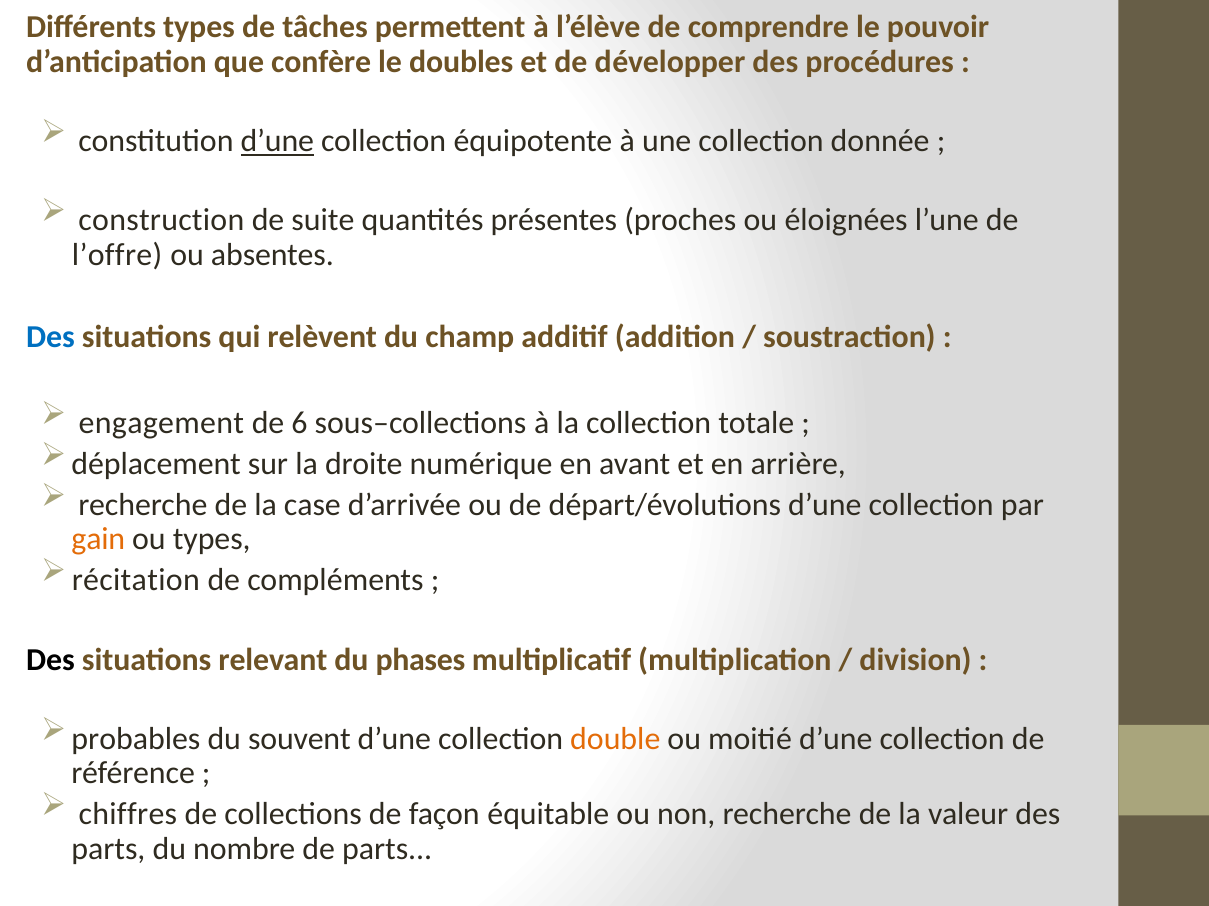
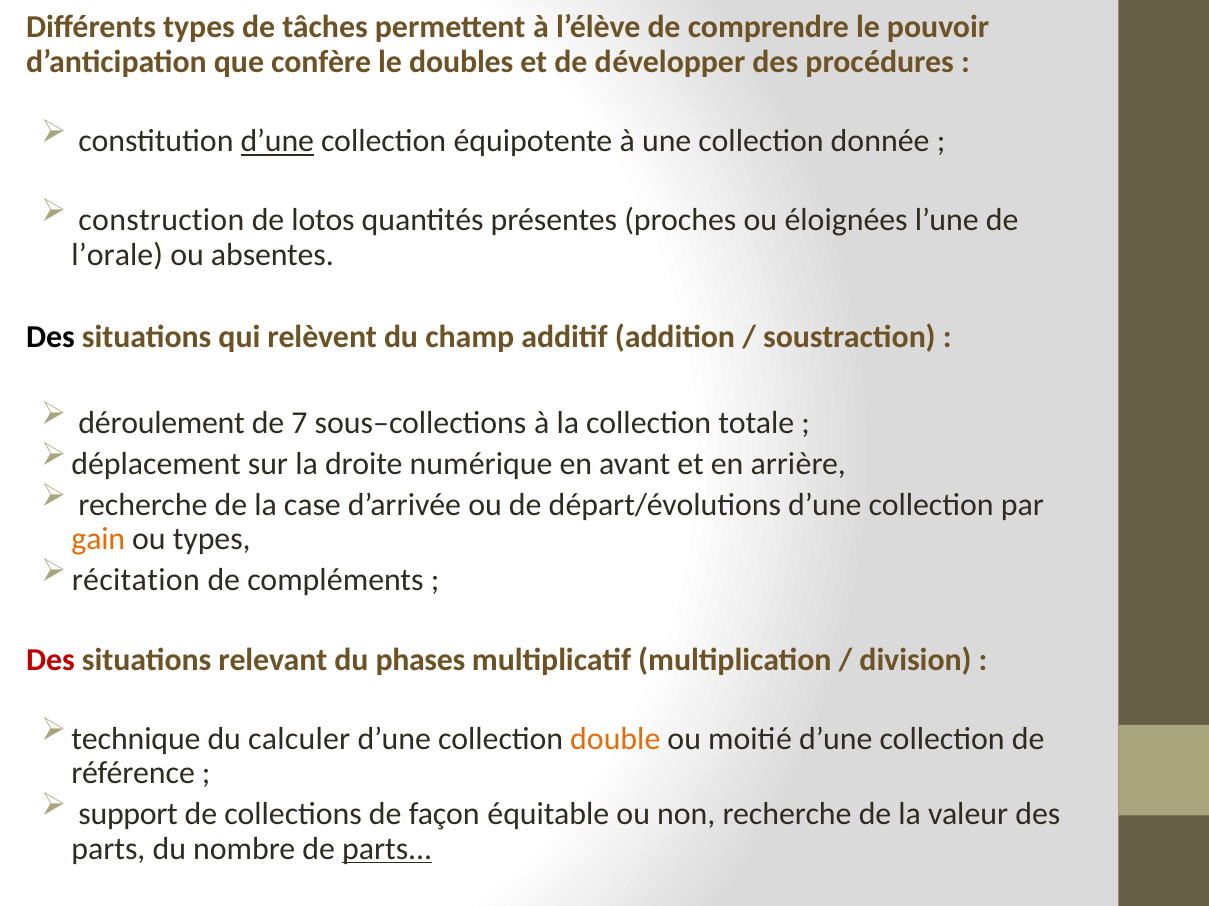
suite: suite -> lotos (323, 221)
l’offre: l’offre -> l’orale (117, 255)
Des colour: blue -> black (50, 337)
engagement: engagement -> déroulement (162, 423)
6: 6 -> 7 (299, 423)
Des colour: black -> red (50, 660)
probables: probables -> technique (136, 740)
souvent: souvent -> calculer (299, 740)
chiffres: chiffres -> support (128, 815)
parts underline: none -> present (387, 850)
